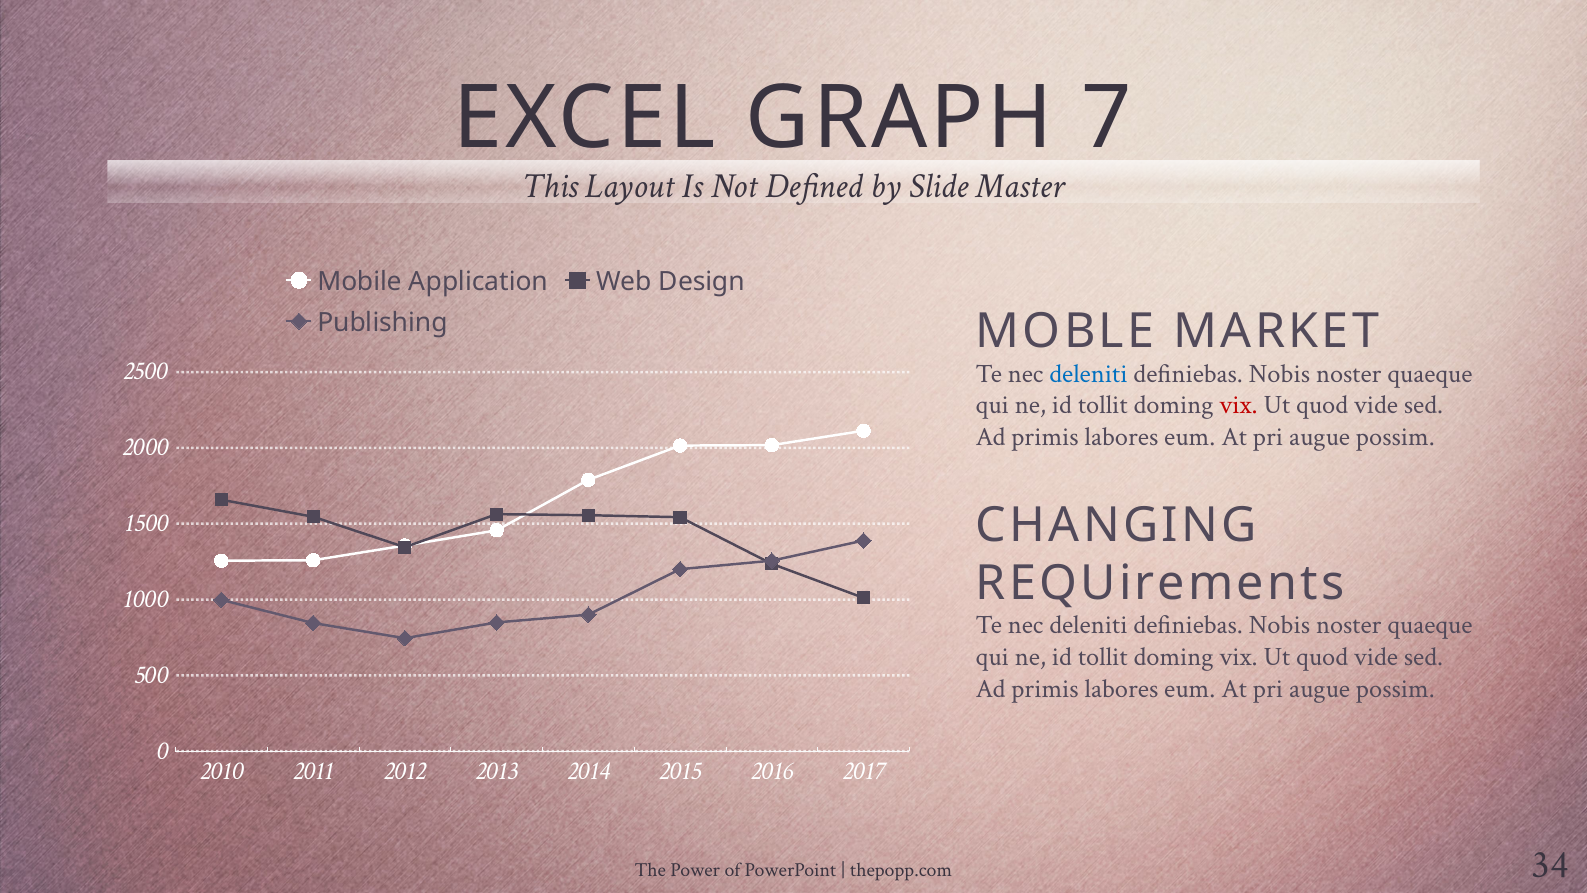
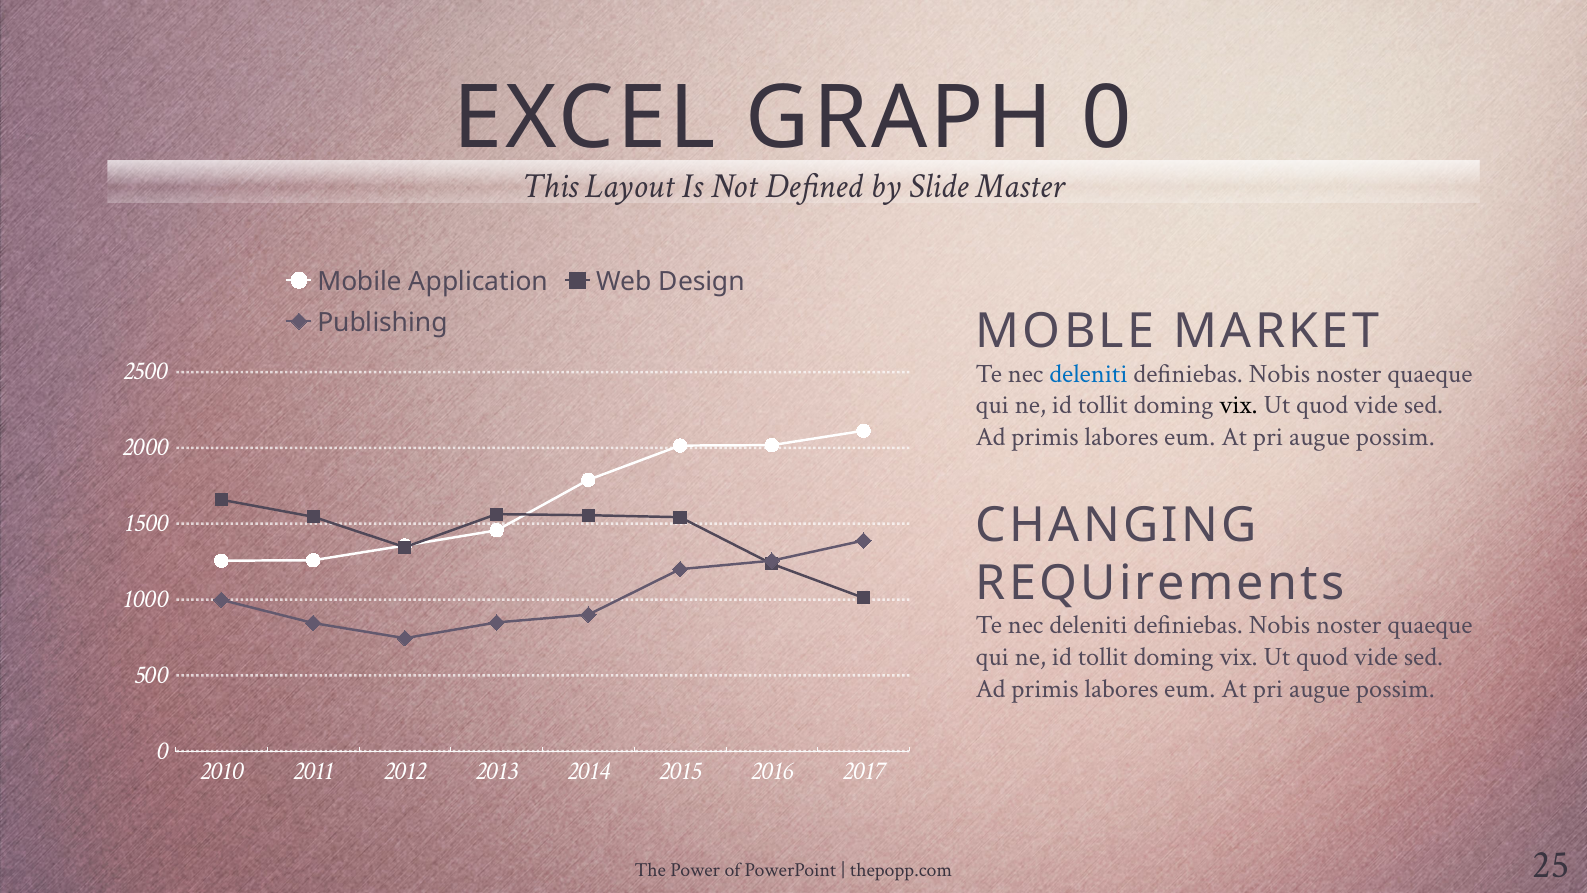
GRAPH 7: 7 -> 0 (1107, 119)
vix colour: red -> black (1239, 405)
34: 34 -> 25 (1551, 864)
